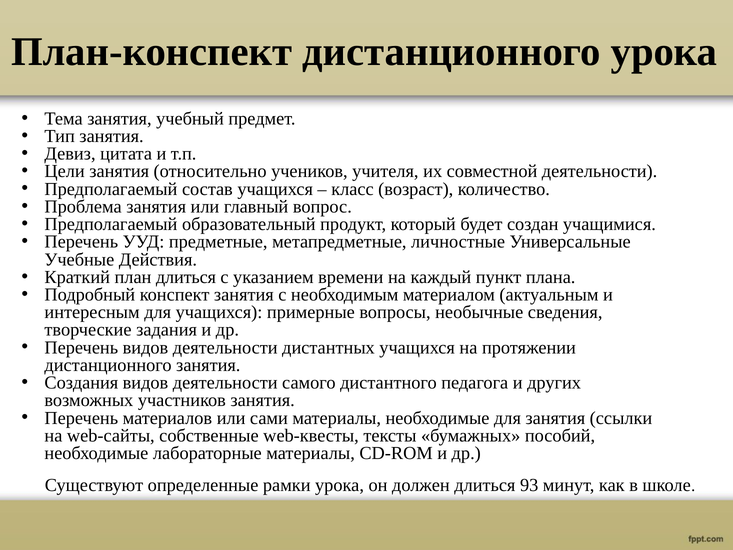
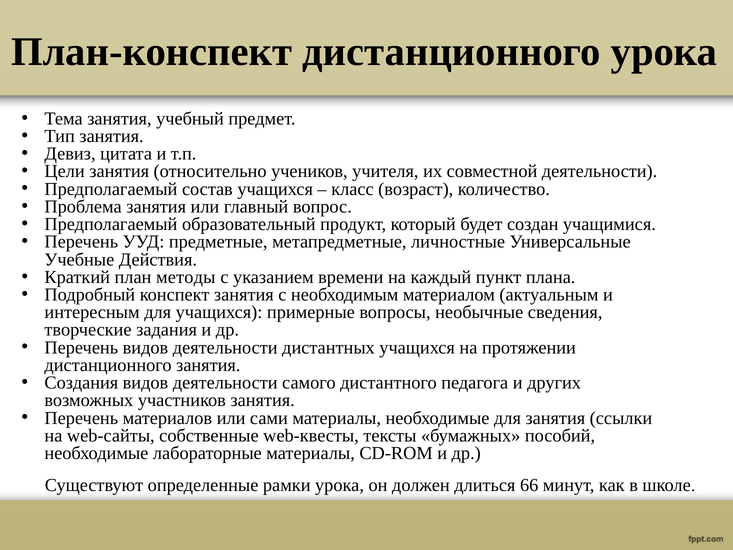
план длиться: длиться -> методы (186, 277)
93: 93 -> 66 (529, 485)
